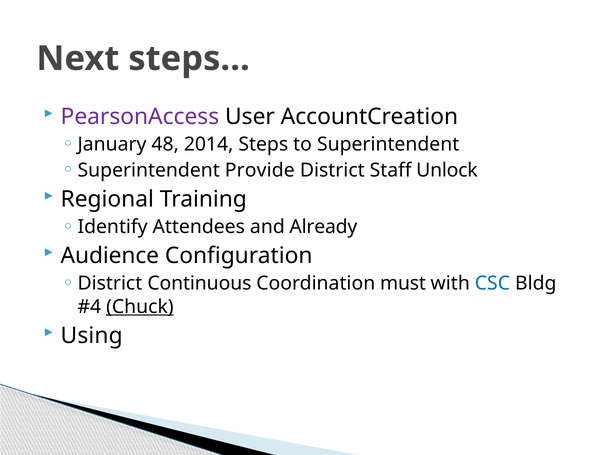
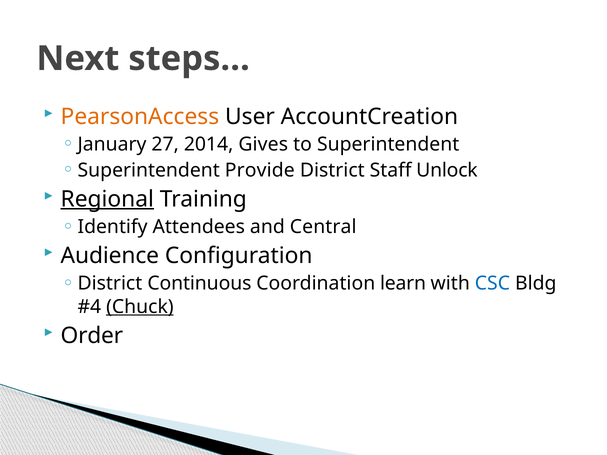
PearsonAccess colour: purple -> orange (140, 117)
48: 48 -> 27 (165, 144)
Steps: Steps -> Gives (263, 144)
Regional underline: none -> present (107, 199)
Already: Already -> Central (323, 227)
must: must -> learn (403, 284)
Using: Using -> Order (92, 336)
